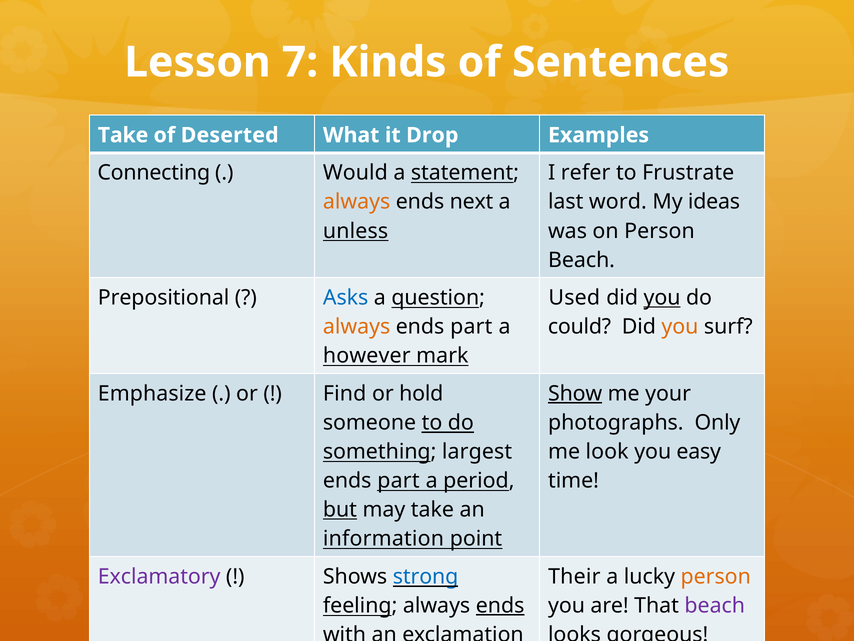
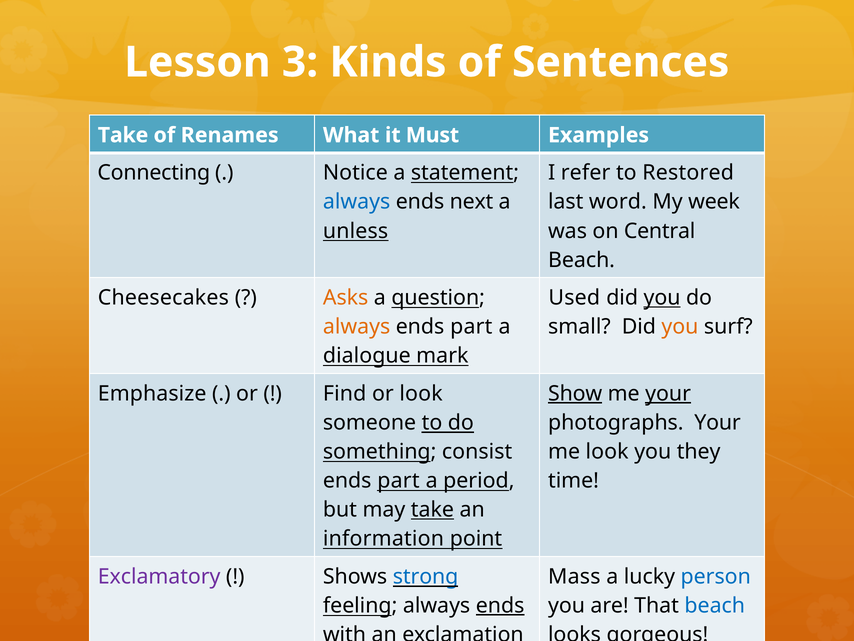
7: 7 -> 3 (300, 62)
Deserted: Deserted -> Renames (230, 135)
Drop: Drop -> Must (432, 135)
Would: Would -> Notice (355, 173)
Frustrate: Frustrate -> Restored (688, 173)
always colour: orange -> blue (357, 202)
ideas: ideas -> week (714, 202)
on Person: Person -> Central (660, 231)
Prepositional: Prepositional -> Cheesecakes (163, 298)
Asks colour: blue -> orange (346, 298)
could: could -> small (579, 327)
however: however -> dialogue (367, 356)
or hold: hold -> look (421, 393)
your underline: none -> present (668, 393)
photographs Only: Only -> Your (718, 422)
largest: largest -> consist (477, 451)
easy: easy -> they (699, 451)
but underline: present -> none (340, 509)
take underline: none -> present (432, 509)
Their: Their -> Mass (574, 576)
person colour: orange -> blue (716, 576)
beach colour: purple -> blue (715, 605)
